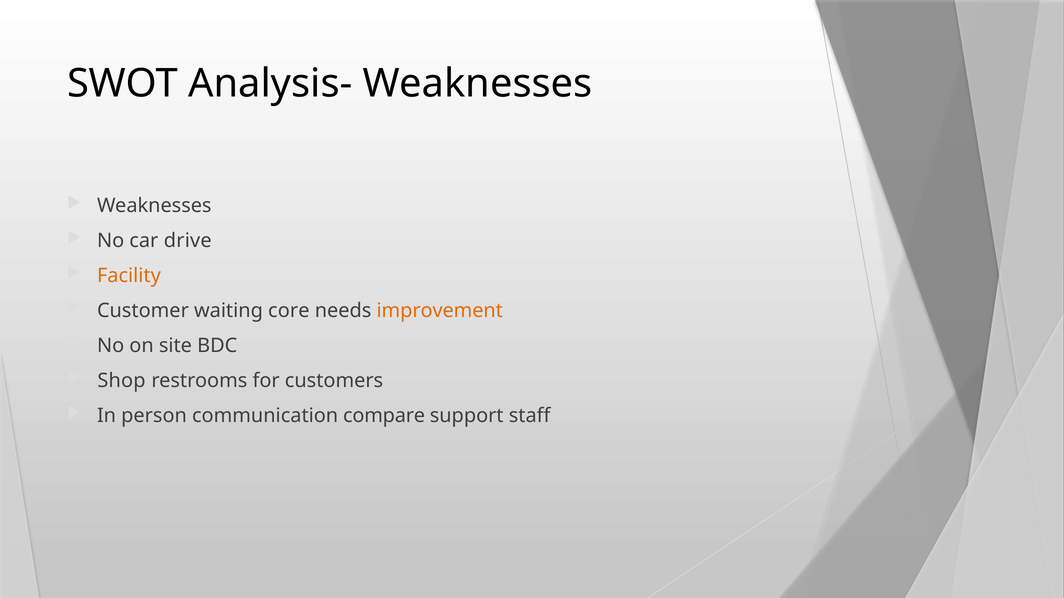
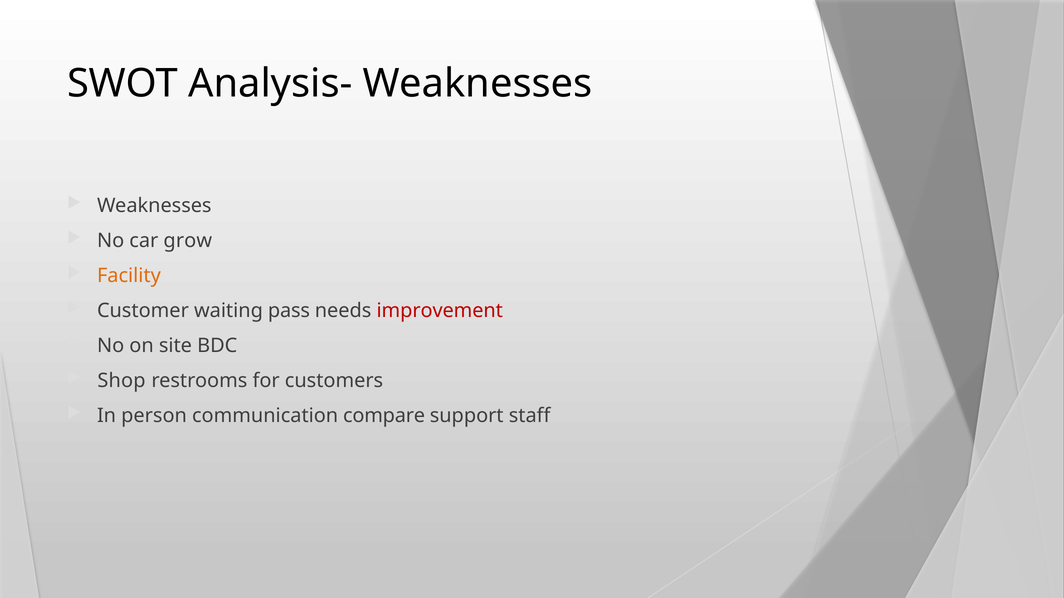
drive: drive -> grow (188, 241)
core: core -> pass (289, 311)
improvement colour: orange -> red (440, 311)
